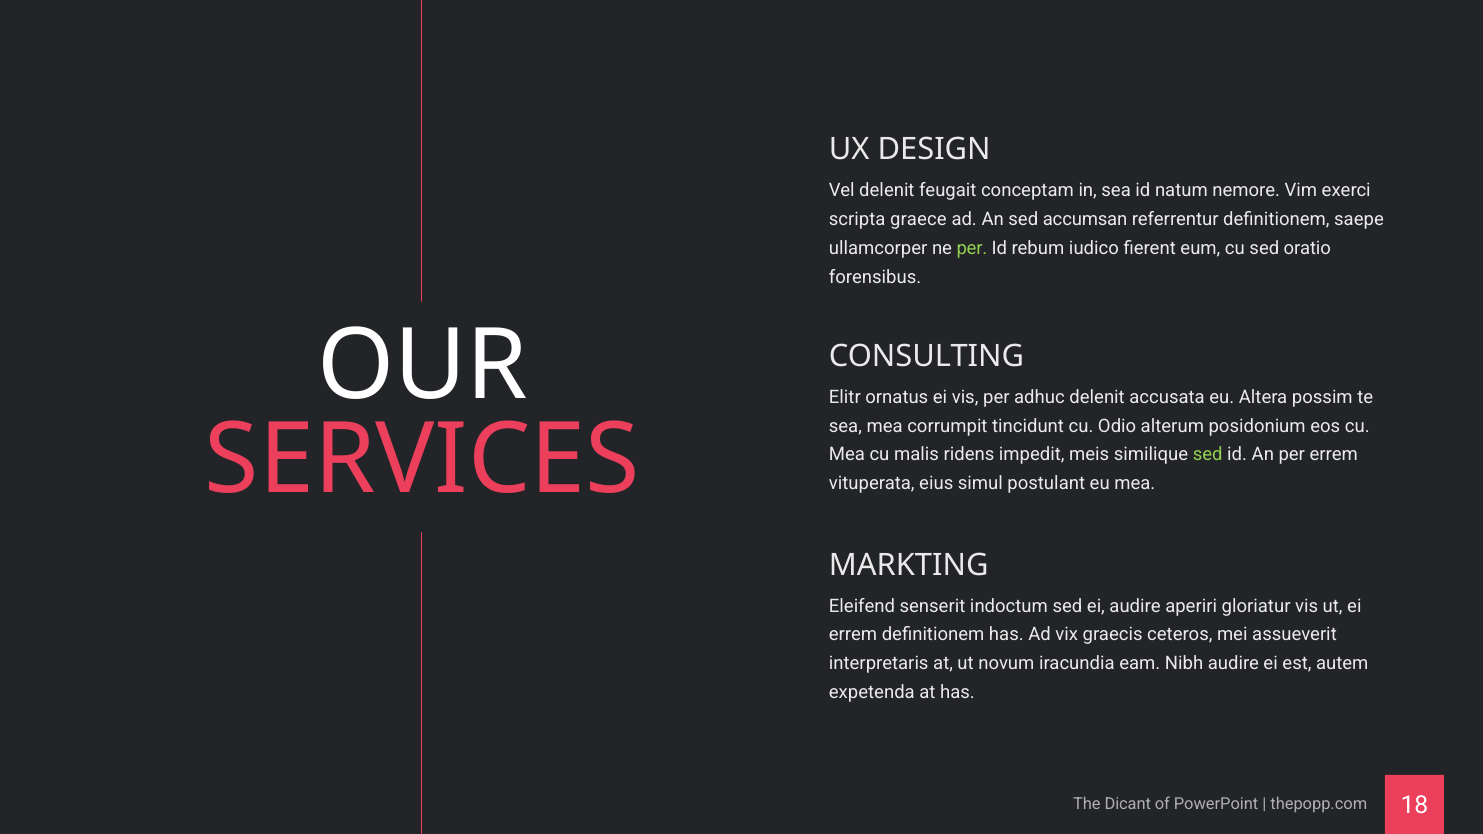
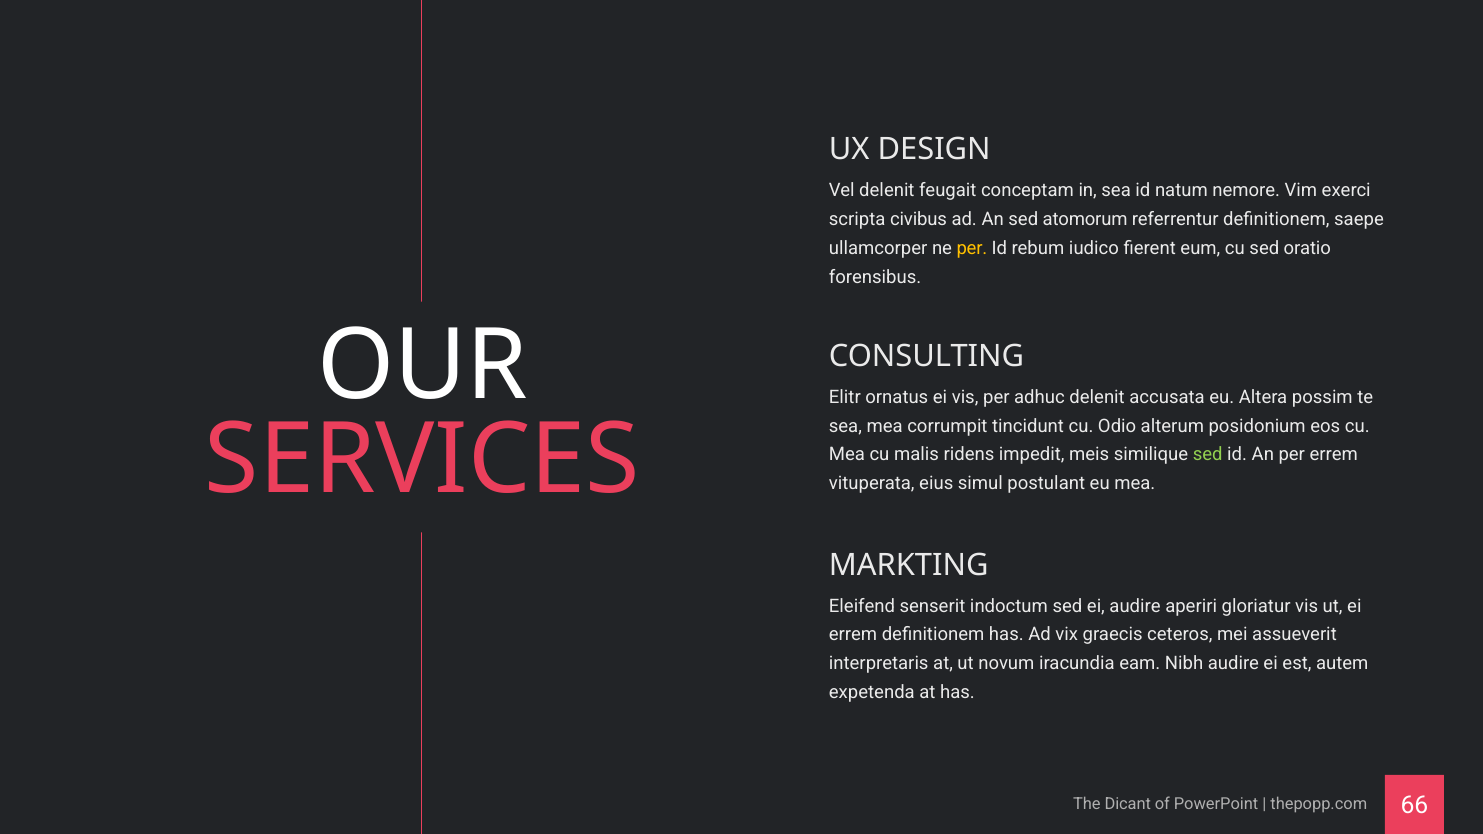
graece: graece -> civibus (919, 219)
accumsan: accumsan -> atomorum (1085, 219)
per colour: light green -> yellow (972, 248)
18: 18 -> 66 (1414, 805)
